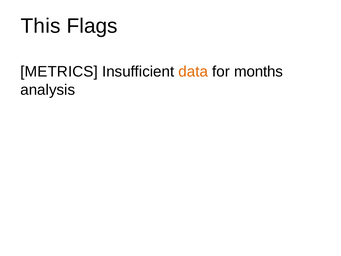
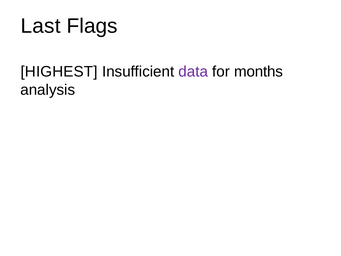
This: This -> Last (41, 26)
METRICS: METRICS -> HIGHEST (59, 72)
data colour: orange -> purple (193, 72)
